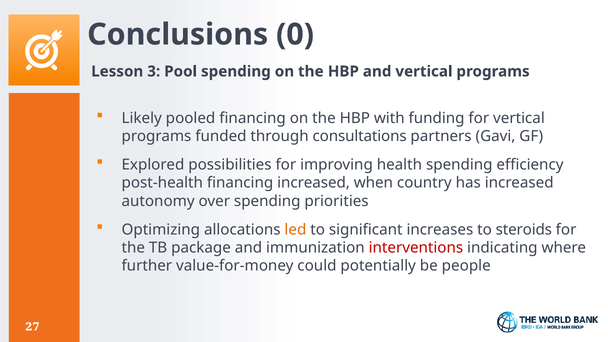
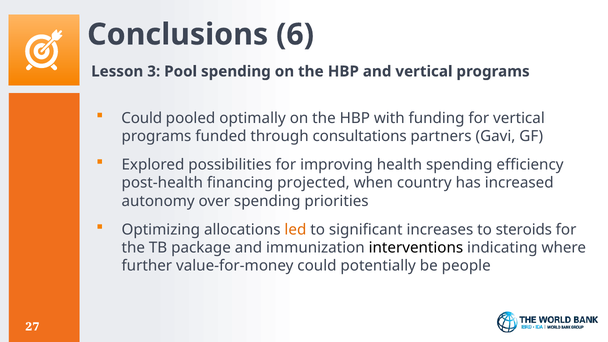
0: 0 -> 6 (295, 35)
Likely: Likely -> Could (142, 118)
pooled financing: financing -> optimally (253, 118)
financing increased: increased -> projected (314, 183)
interventions colour: red -> black (416, 248)
